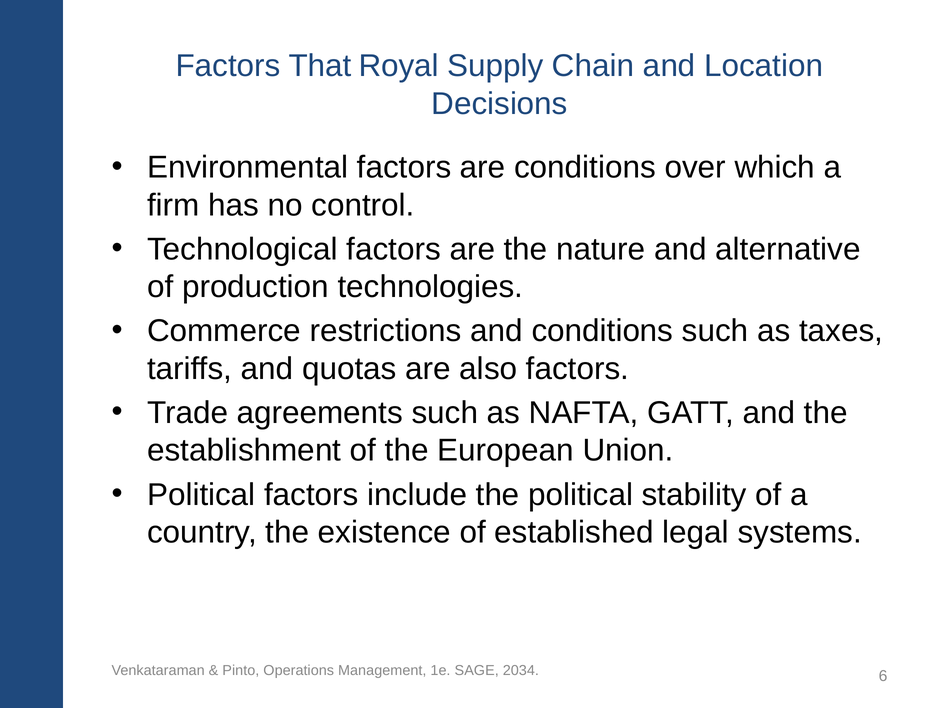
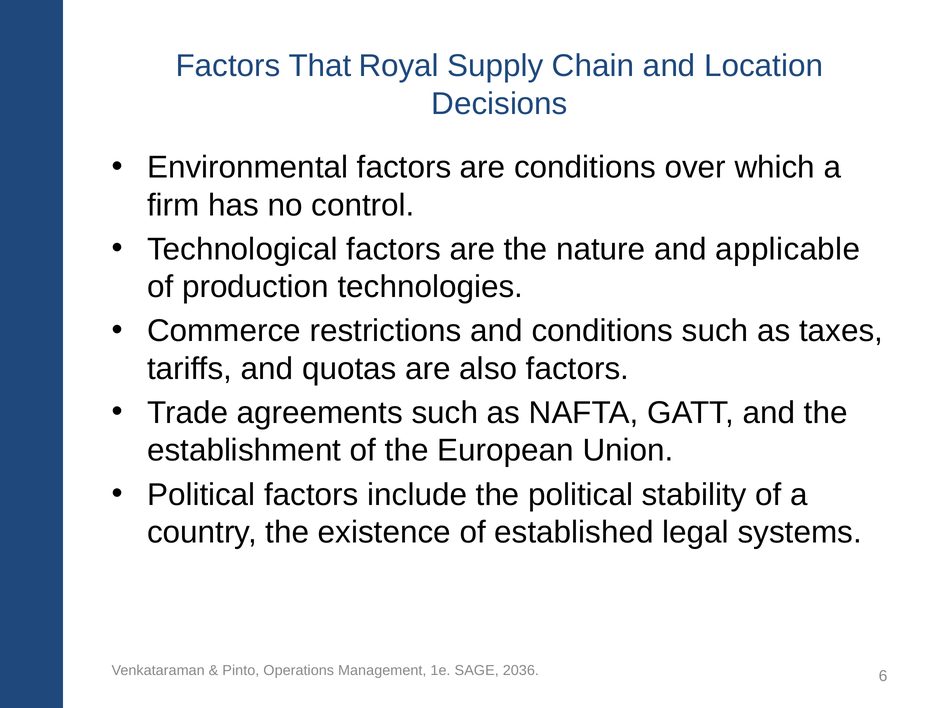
alternative: alternative -> applicable (788, 249)
2034: 2034 -> 2036 (521, 671)
